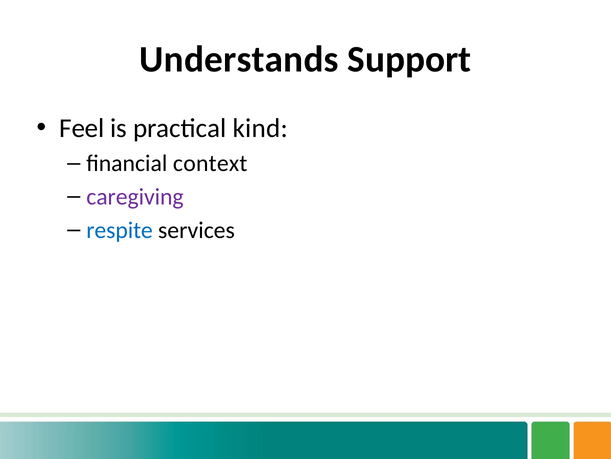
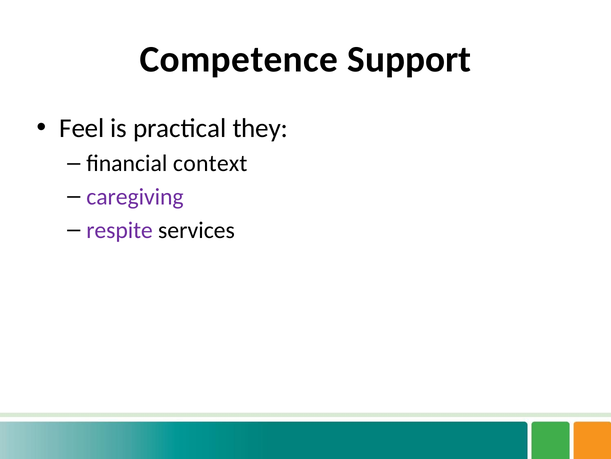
Understands: Understands -> Competence (239, 59)
kind: kind -> they (260, 128)
respite colour: blue -> purple (120, 230)
